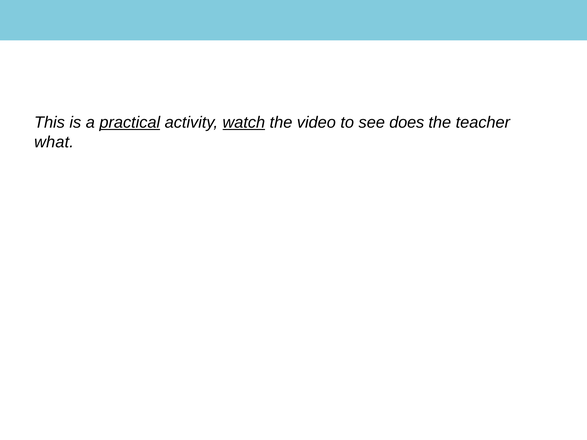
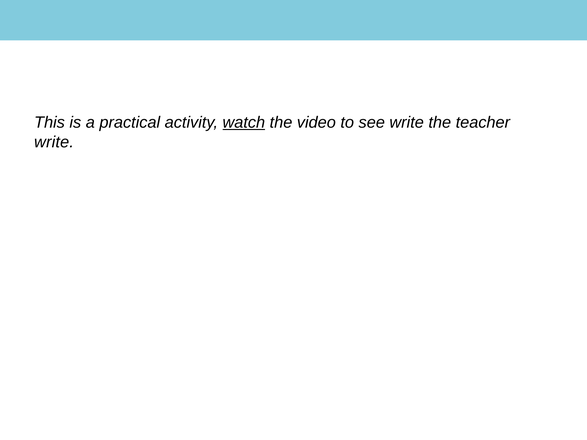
practical underline: present -> none (130, 123)
see does: does -> write (407, 123)
what: what -> write (54, 142)
